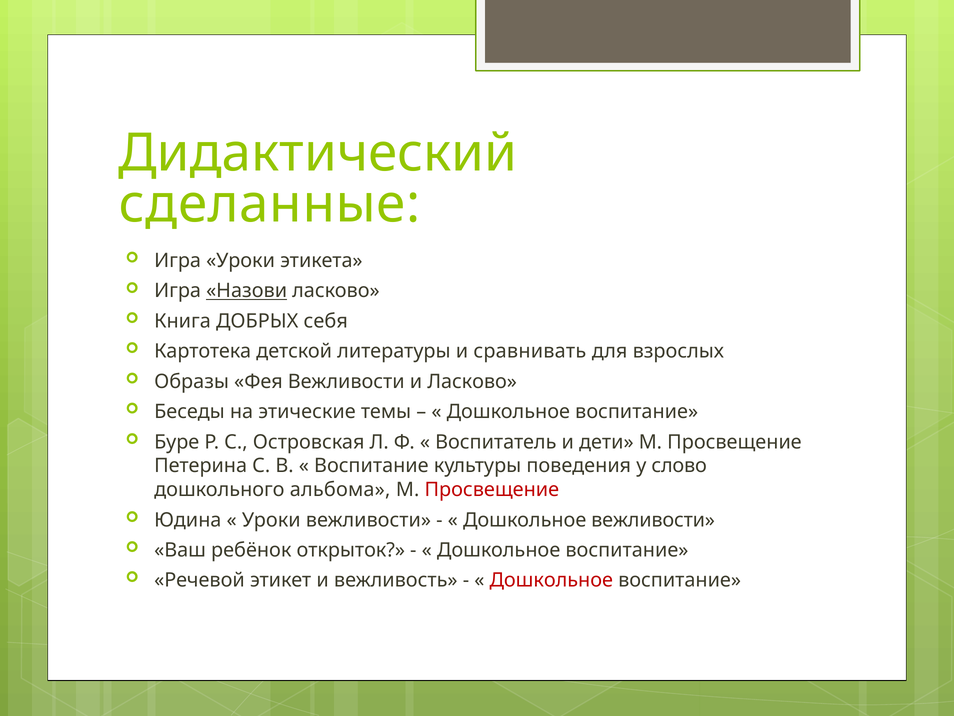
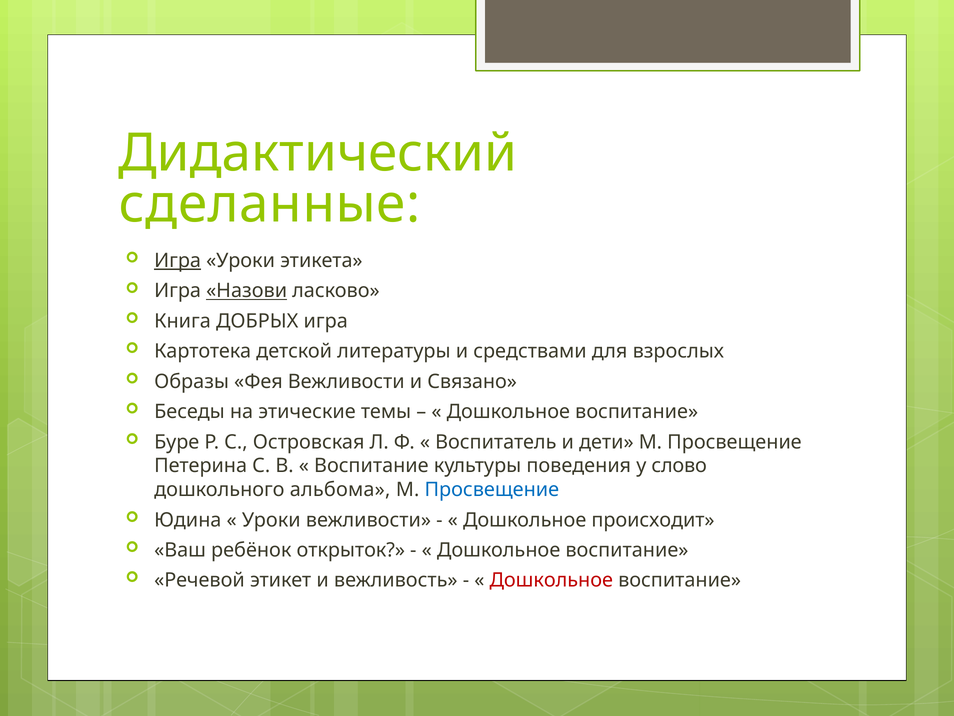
Игра underline: none -> present (178, 261)
ДОБРЫХ себя: себя -> игра (326, 321)
сравнивать: сравнивать -> средствами (530, 351)
и Ласково: Ласково -> Связано (472, 381)
Просвещение colour: red -> blue (492, 489)
Дошкольное вежливости: вежливости -> происходит (653, 520)
